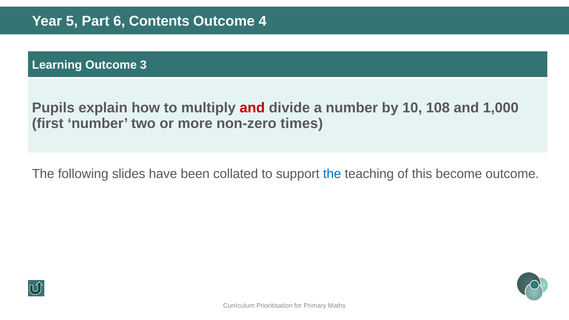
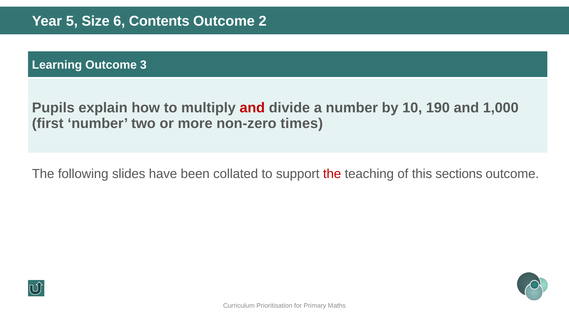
Part: Part -> Size (96, 21)
4: 4 -> 2 (263, 21)
108: 108 -> 190 (438, 108)
the colour: blue -> red (332, 174)
become: become -> sections (459, 174)
